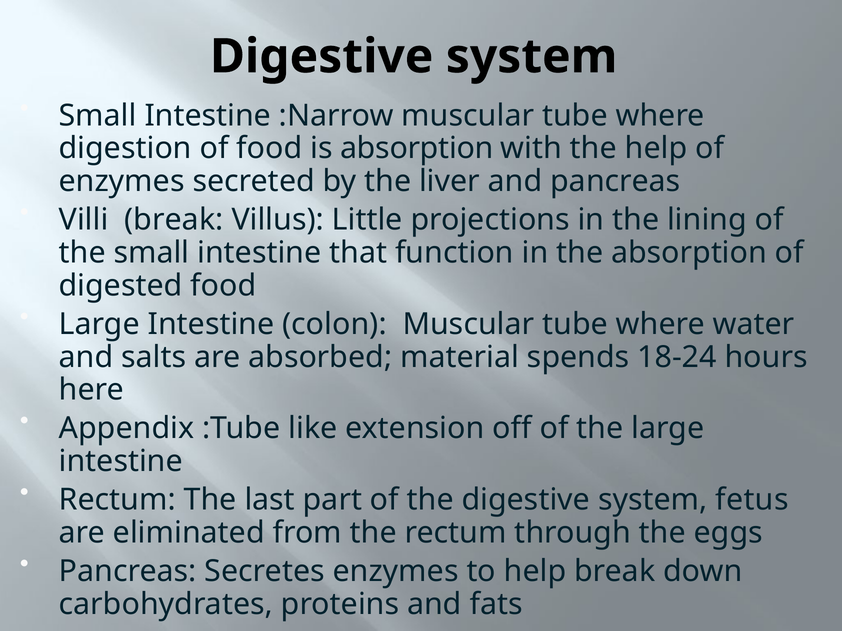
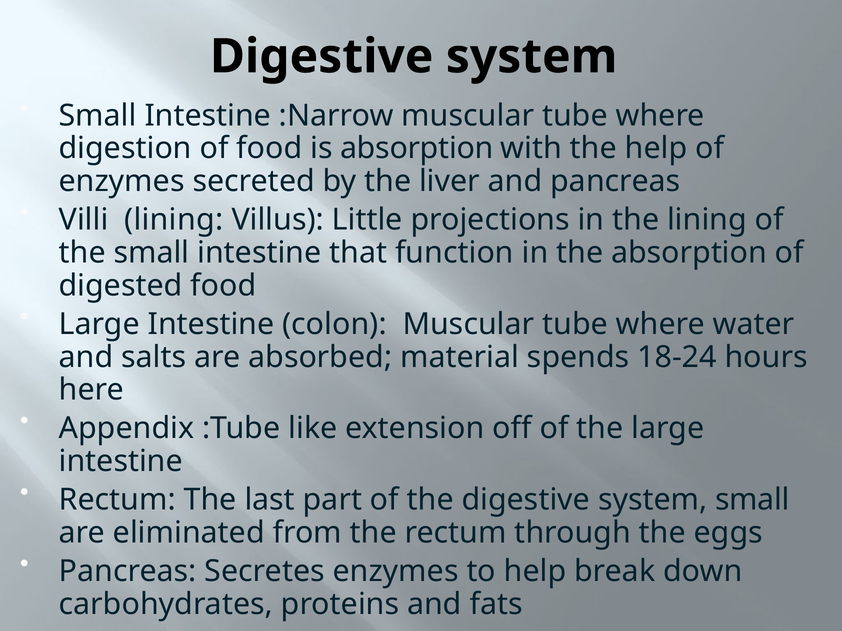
Villi break: break -> lining (174, 220)
system fetus: fetus -> small (752, 500)
